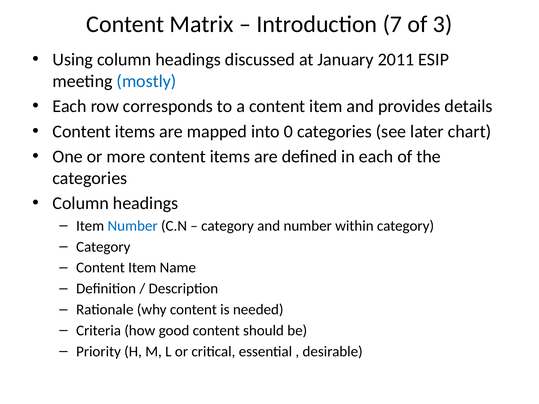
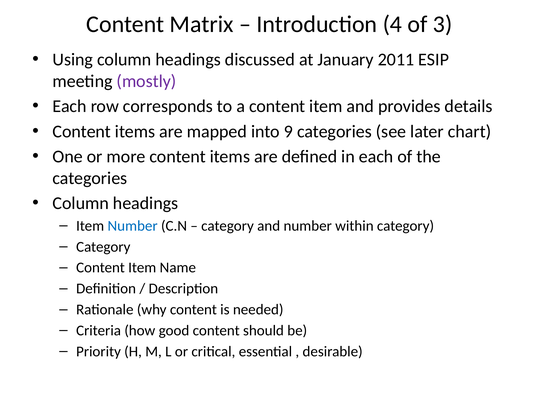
7: 7 -> 4 (392, 24)
mostly colour: blue -> purple (146, 81)
0: 0 -> 9 (288, 132)
